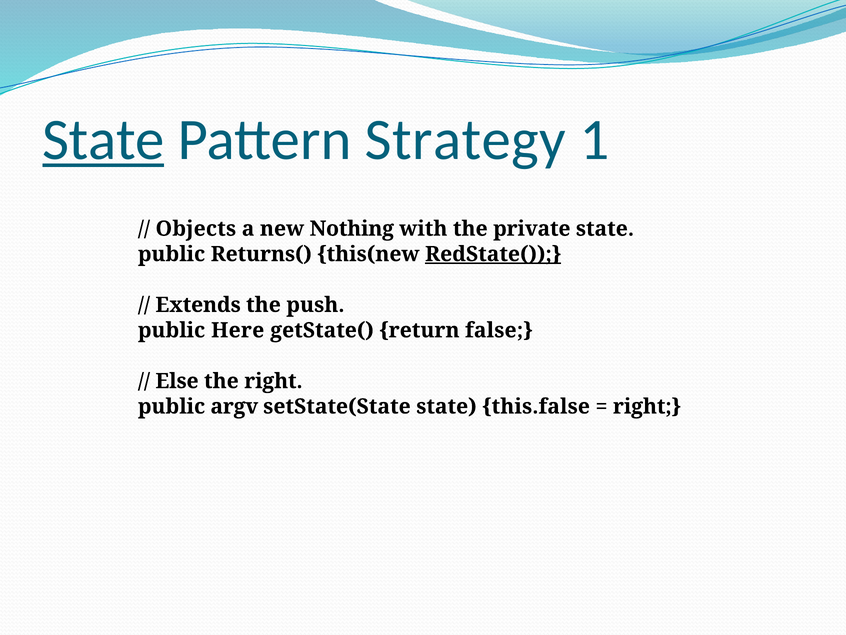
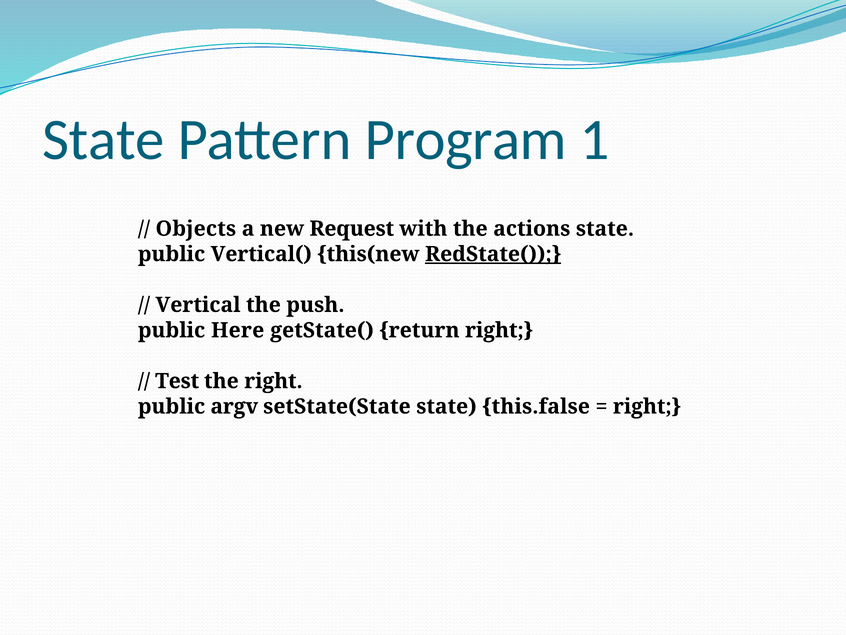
State underline: present -> none (103, 140)
Strategy: Strategy -> Program (466, 140)
Nothing: Nothing -> Request (352, 229)
private: private -> actions (532, 229)
Returns(: Returns( -> Vertical( (261, 254)
Extends: Extends -> Vertical (198, 305)
return false: false -> right (499, 330)
Else: Else -> Test (177, 381)
